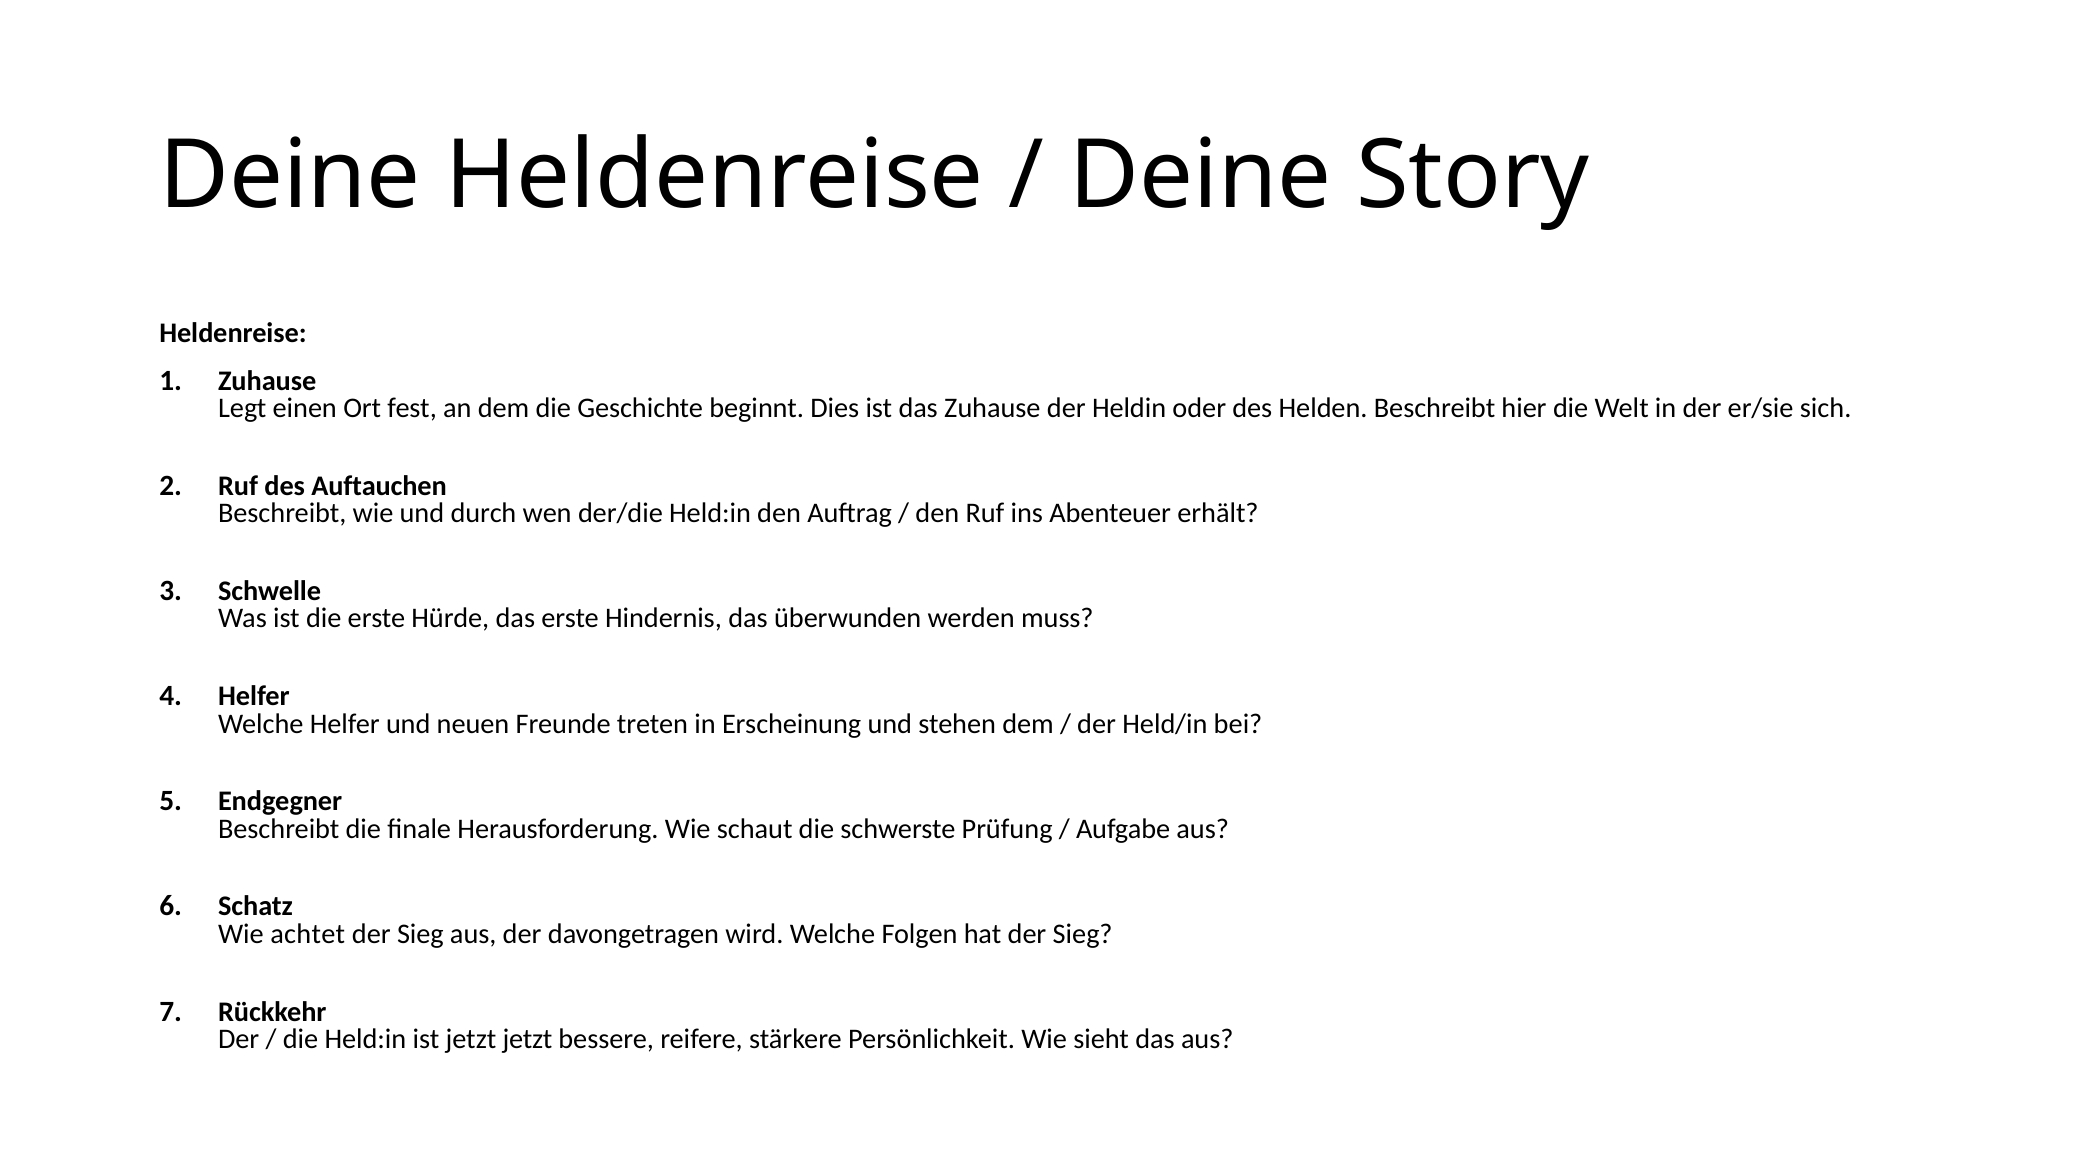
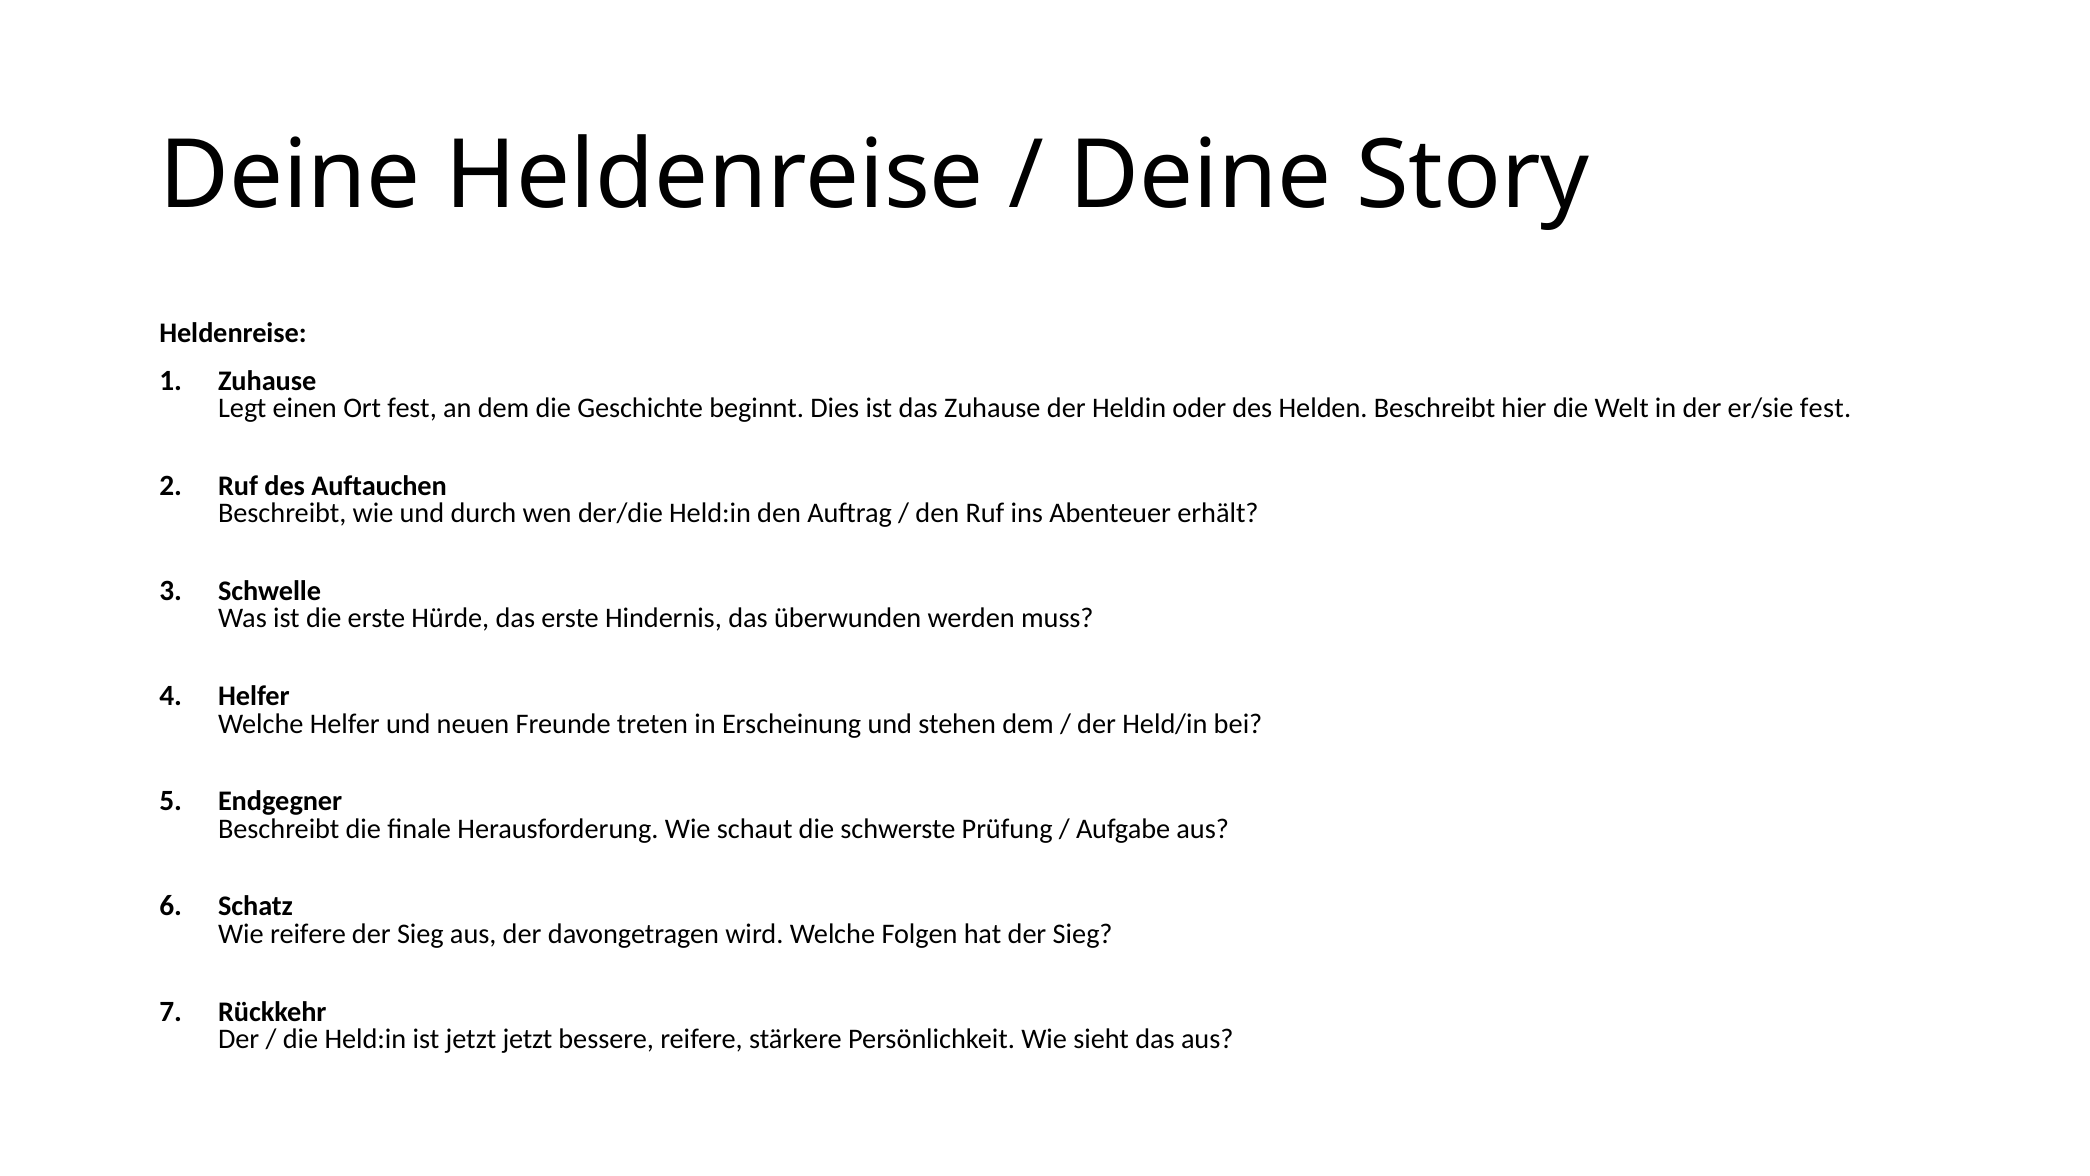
er/sie sich: sich -> fest (1826, 408)
Wie achtet: achtet -> reifere (308, 934)
